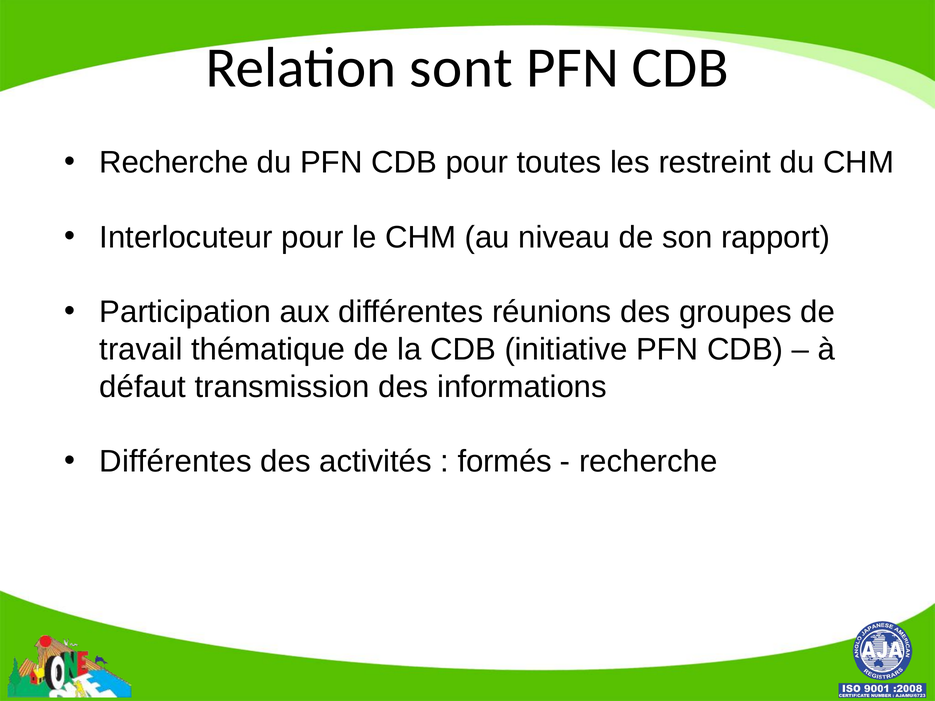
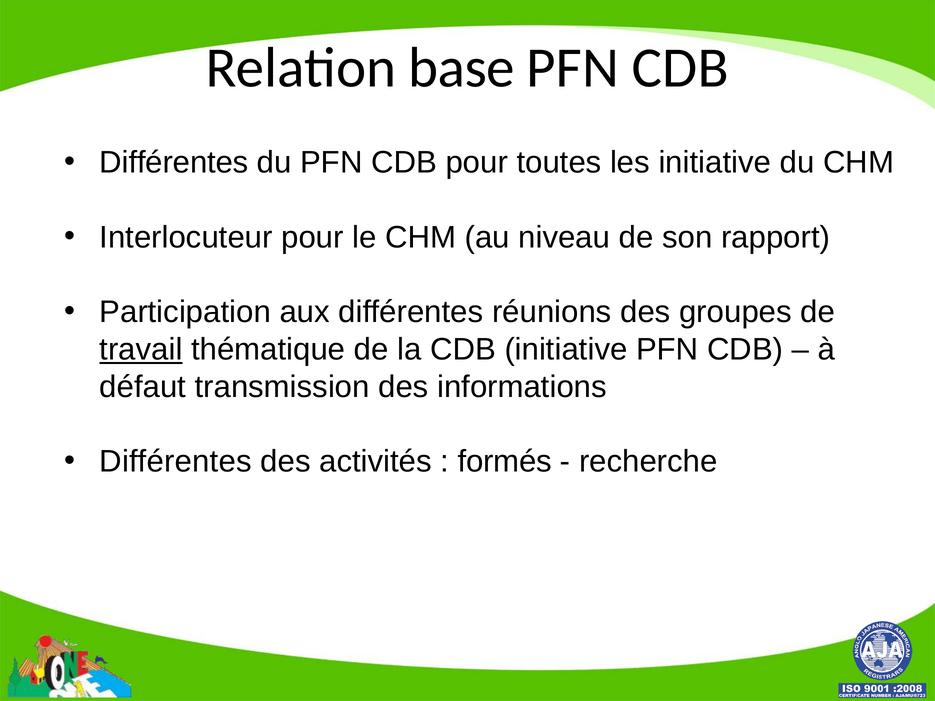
sont: sont -> base (462, 68)
Recherche: Recherche -> Différentes (174, 163)
les restreint: restreint -> initiative (715, 163)
travail underline: none -> present (141, 350)
